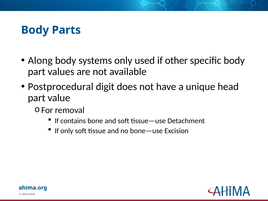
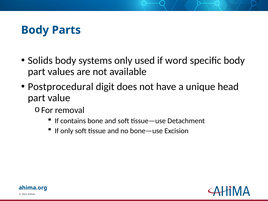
Along: Along -> Solids (40, 60)
other: other -> word (176, 60)
